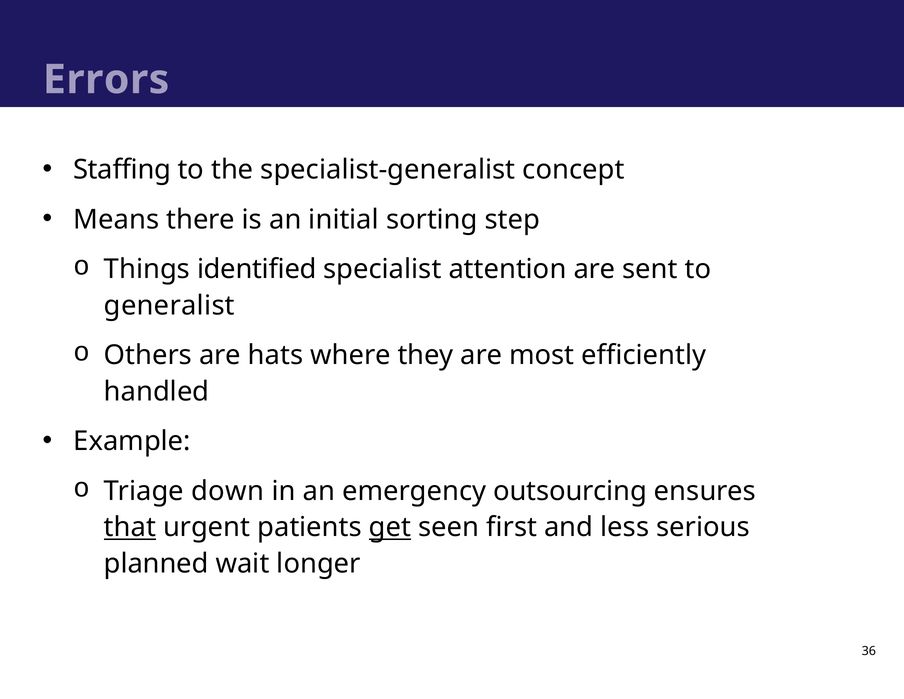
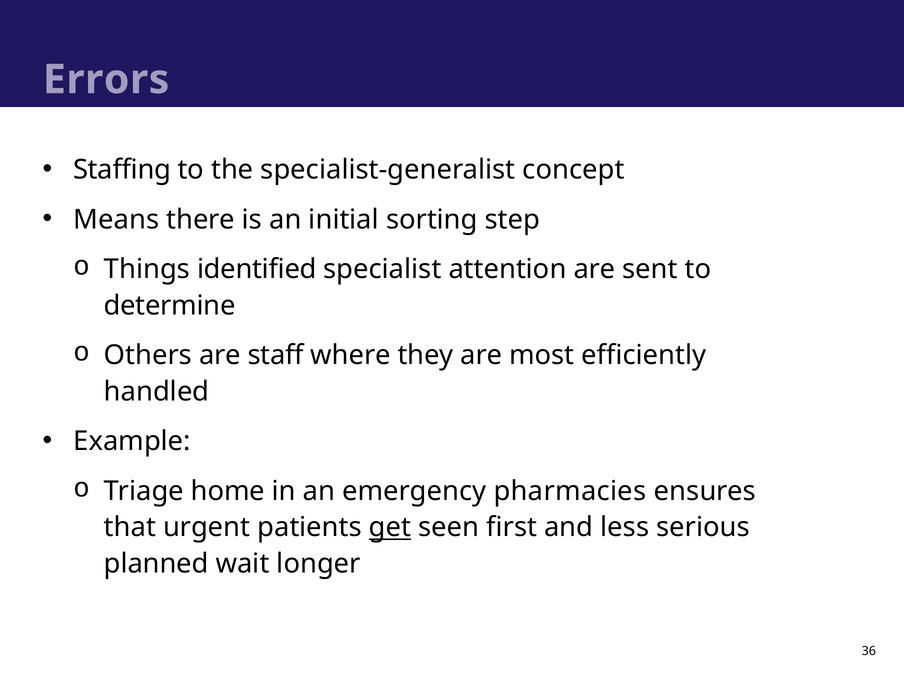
generalist: generalist -> determine (170, 305)
hats: hats -> staff (276, 355)
down: down -> home (228, 491)
outsourcing: outsourcing -> pharmacies (570, 491)
that underline: present -> none (130, 527)
